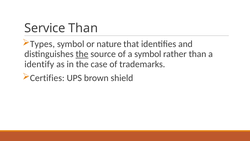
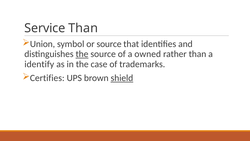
Types: Types -> Union (42, 44)
or nature: nature -> source (109, 44)
a symbol: symbol -> owned (148, 54)
shield underline: none -> present (122, 78)
